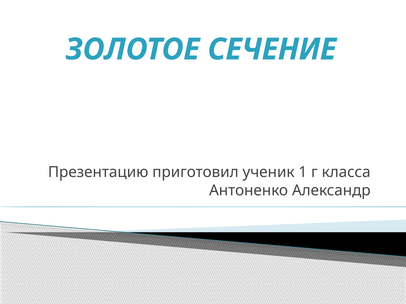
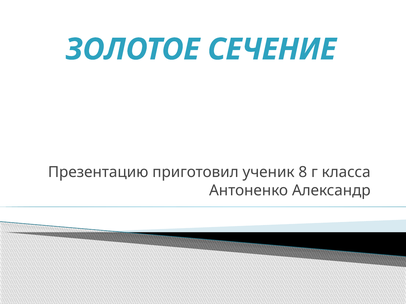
1: 1 -> 8 (303, 173)
